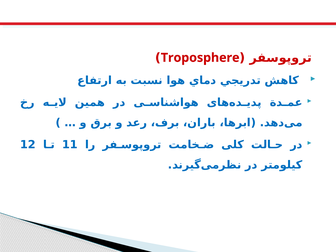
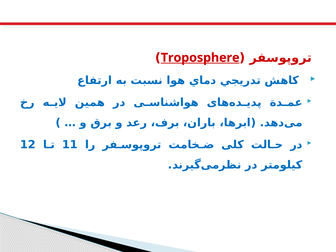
Troposphere underline: none -> present (200, 58)
